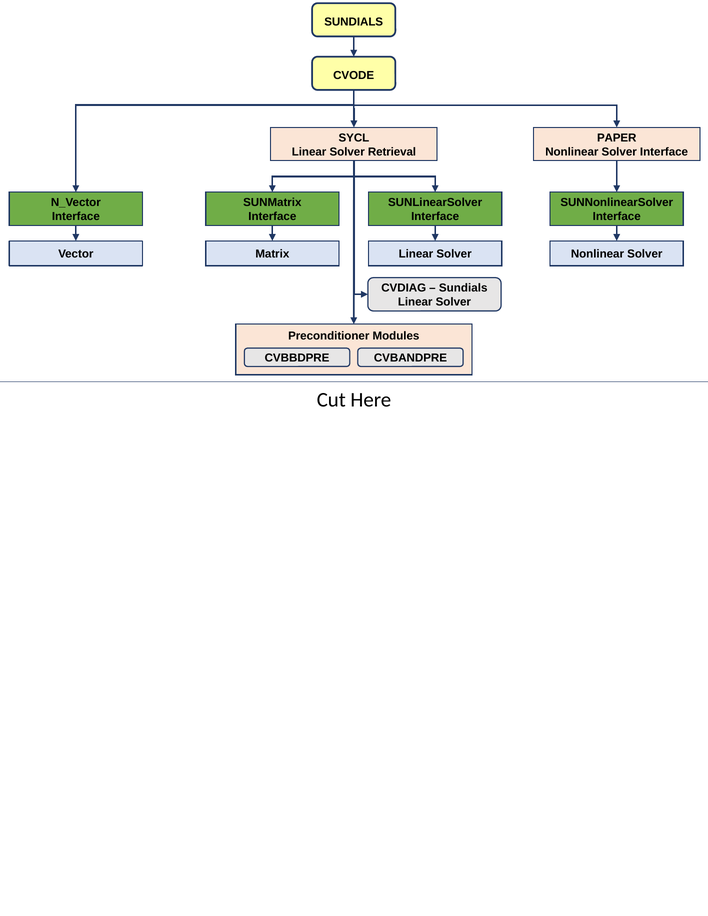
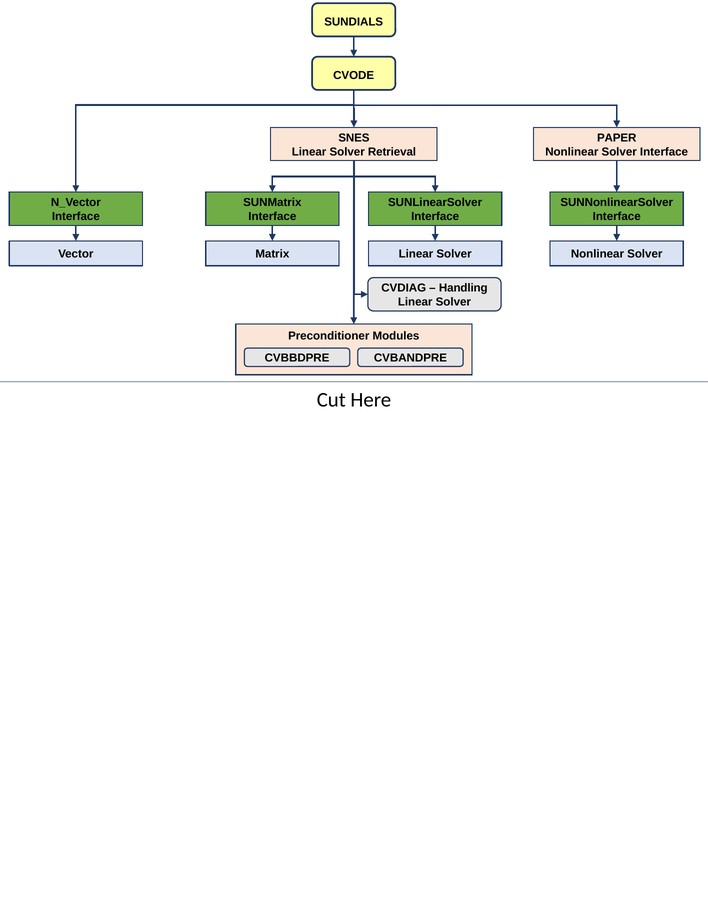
SYCL: SYCL -> SNES (354, 138)
Sundials: Sundials -> Handling (463, 288)
